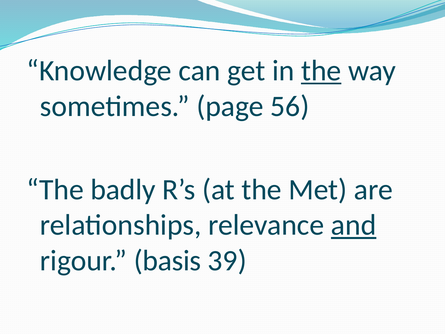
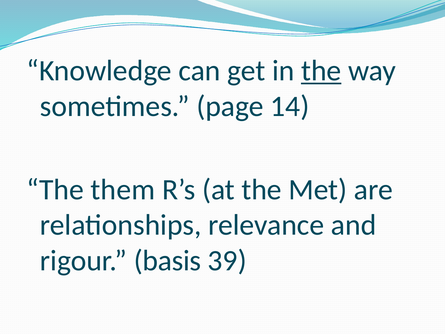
56: 56 -> 14 (290, 106)
badly: badly -> them (123, 189)
and underline: present -> none (354, 225)
